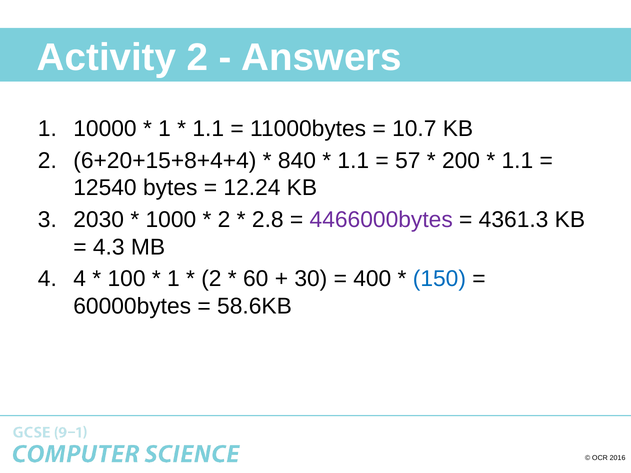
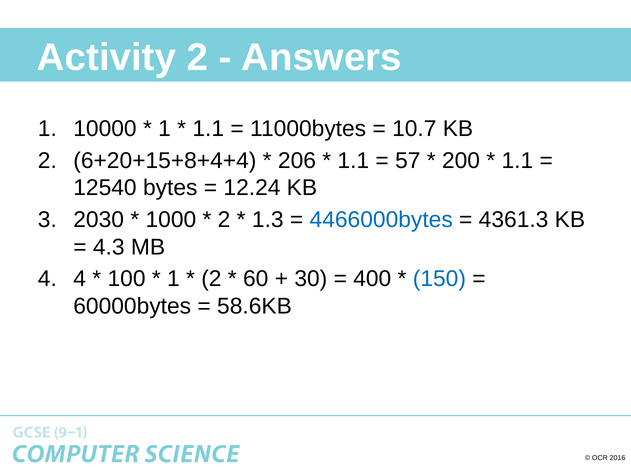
840: 840 -> 206 (297, 161)
2.8: 2.8 -> 1.3 (268, 220)
4466000bytes colour: purple -> blue (381, 220)
